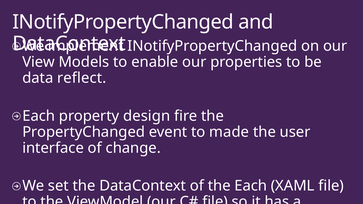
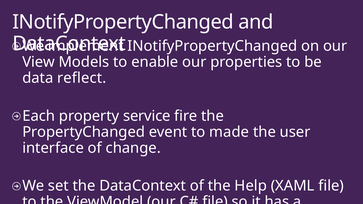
design: design -> service (147, 116)
the Each: Each -> Help (251, 186)
